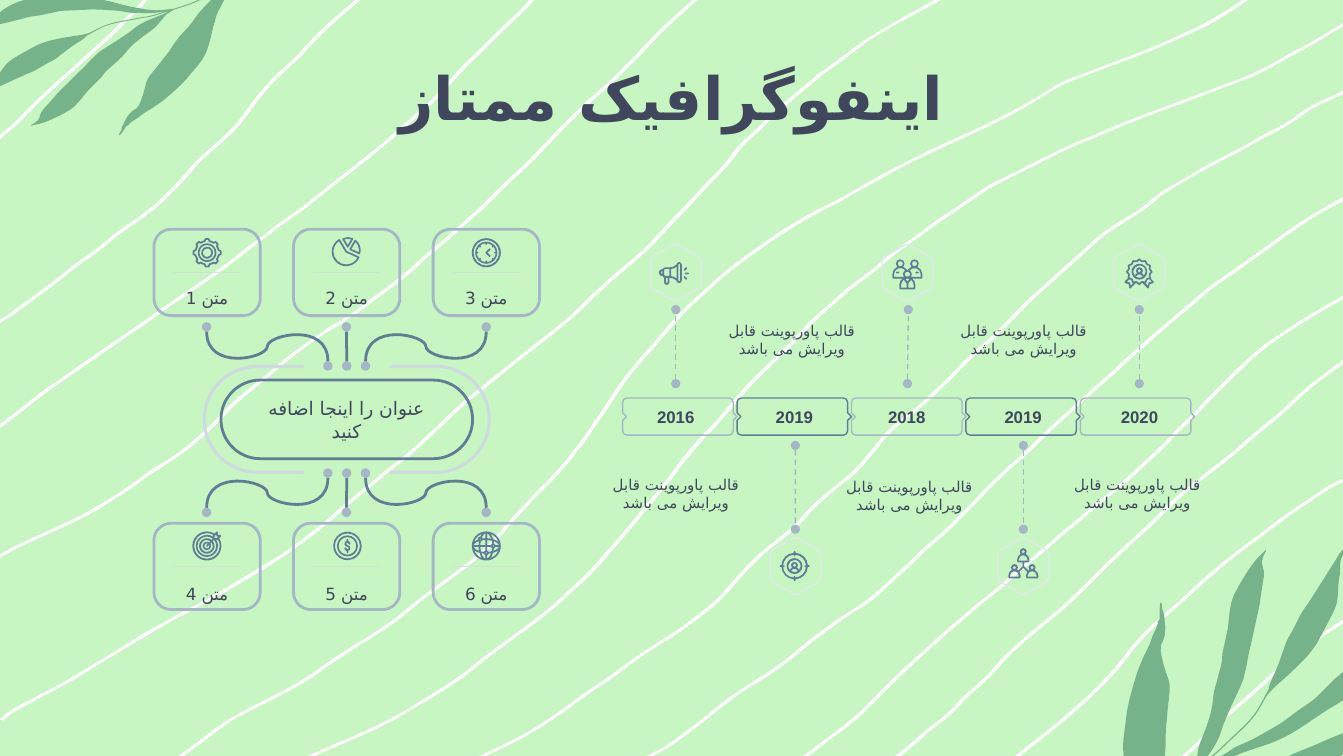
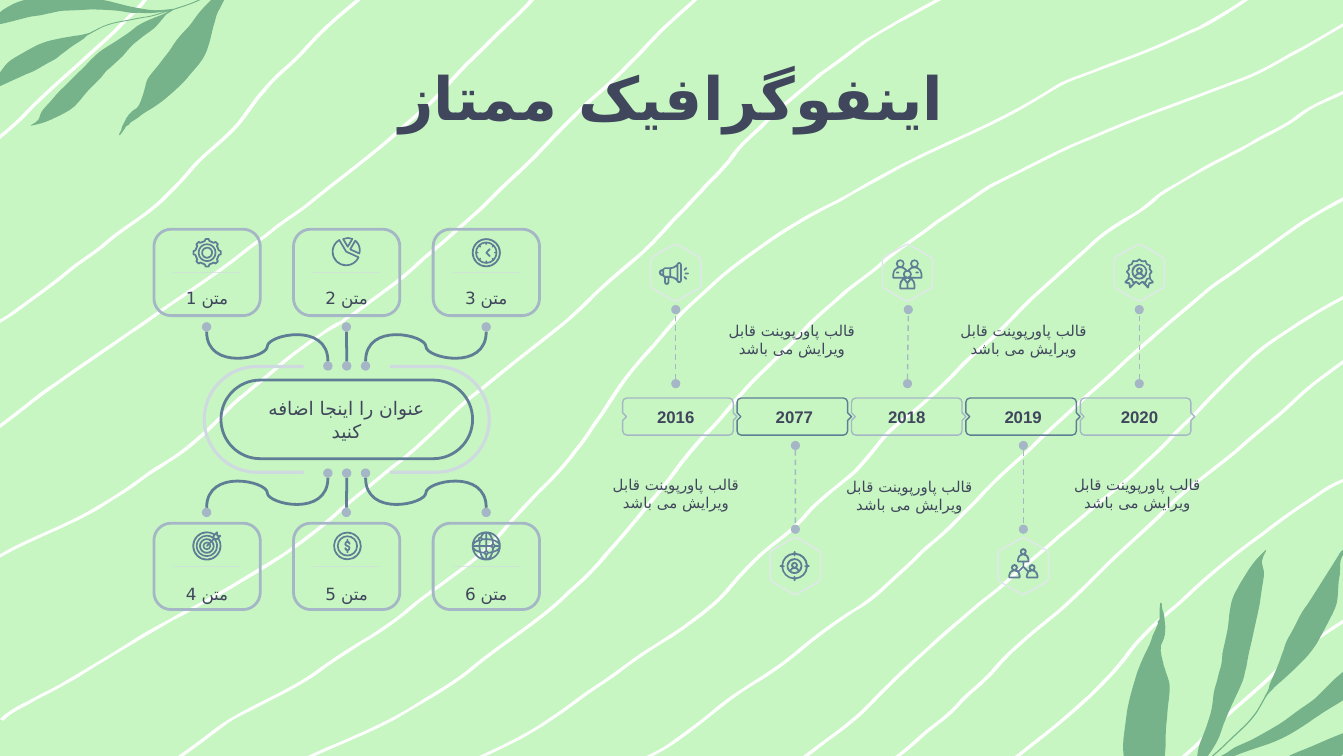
2016 2019: 2019 -> 2077 (794, 417)
